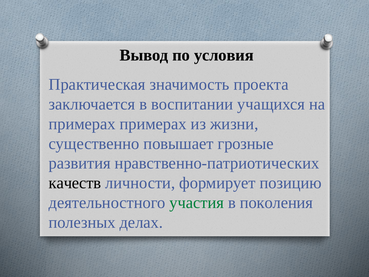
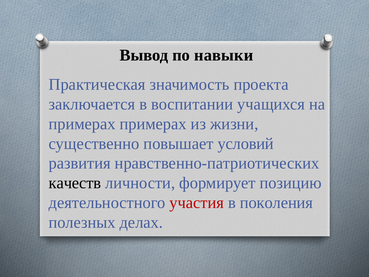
условия: условия -> навыки (224, 55)
грозные: грозные -> условий (246, 143)
участия colour: green -> red (197, 203)
